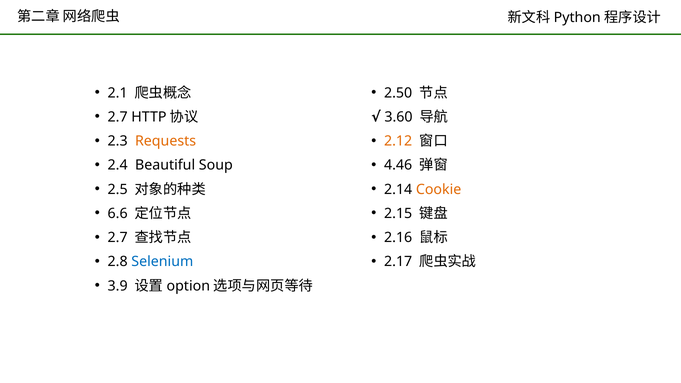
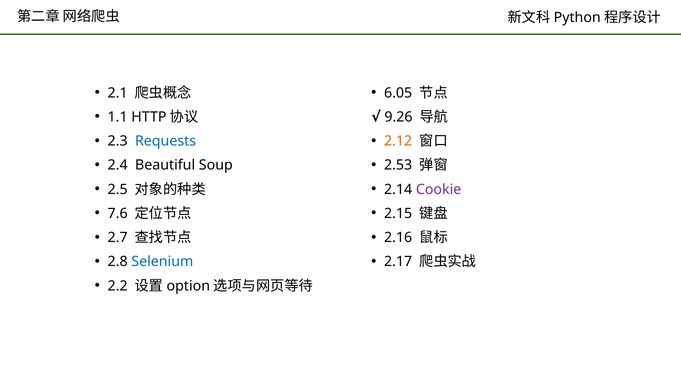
2.50: 2.50 -> 6.05 (398, 93)
2.7: 2.7 -> 1.1 (118, 117)
3.60: 3.60 -> 9.26 (398, 117)
Requests colour: orange -> blue (166, 141)
4.46: 4.46 -> 2.53 (398, 165)
Cookie colour: orange -> purple (439, 189)
6.6: 6.6 -> 7.6 (118, 214)
3.9: 3.9 -> 2.2 (118, 286)
